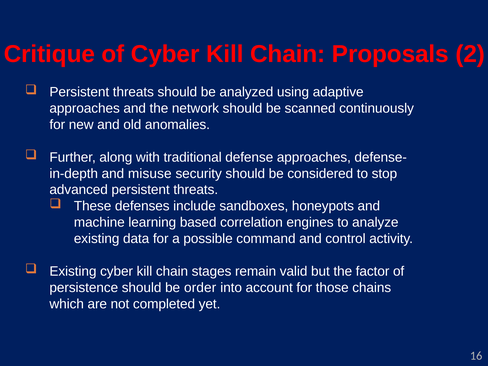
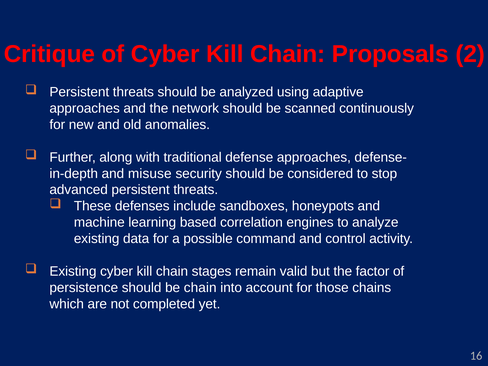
be order: order -> chain (200, 288)
